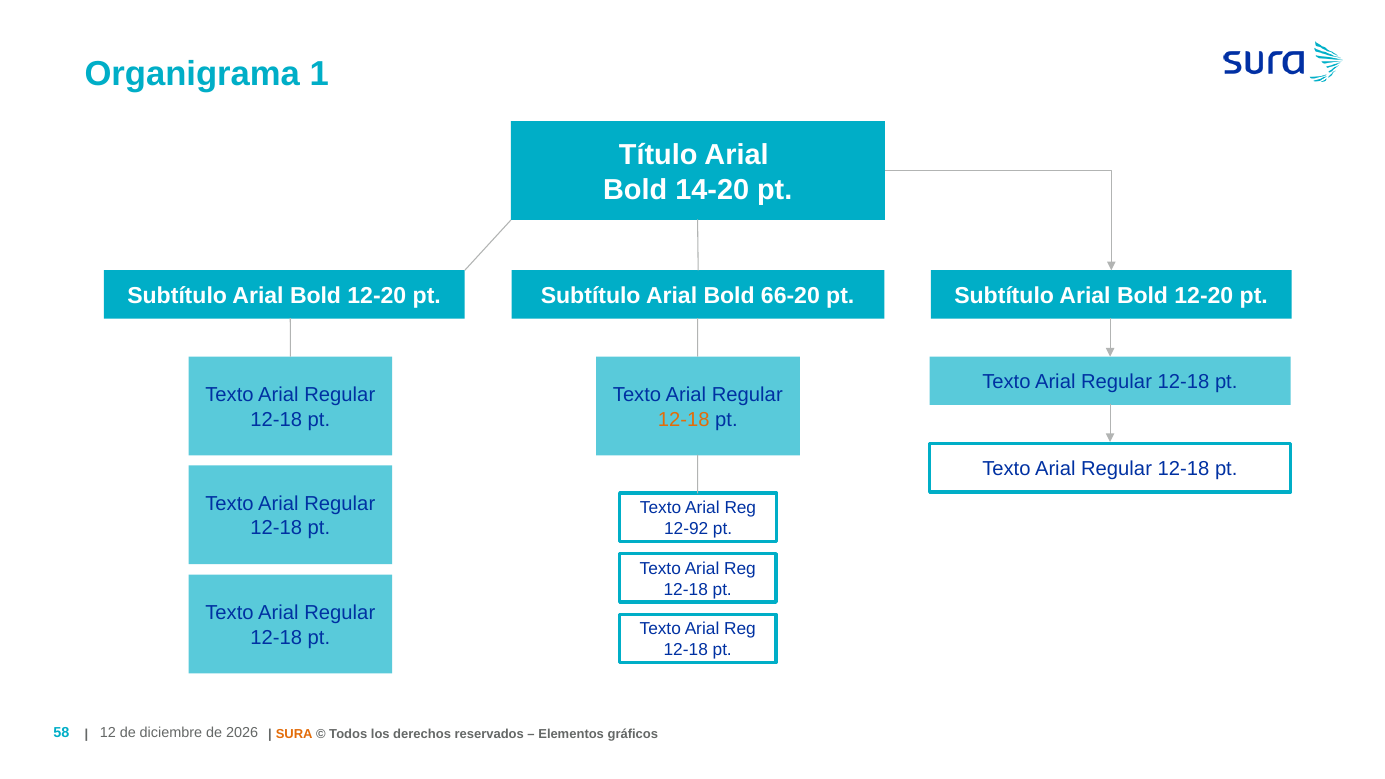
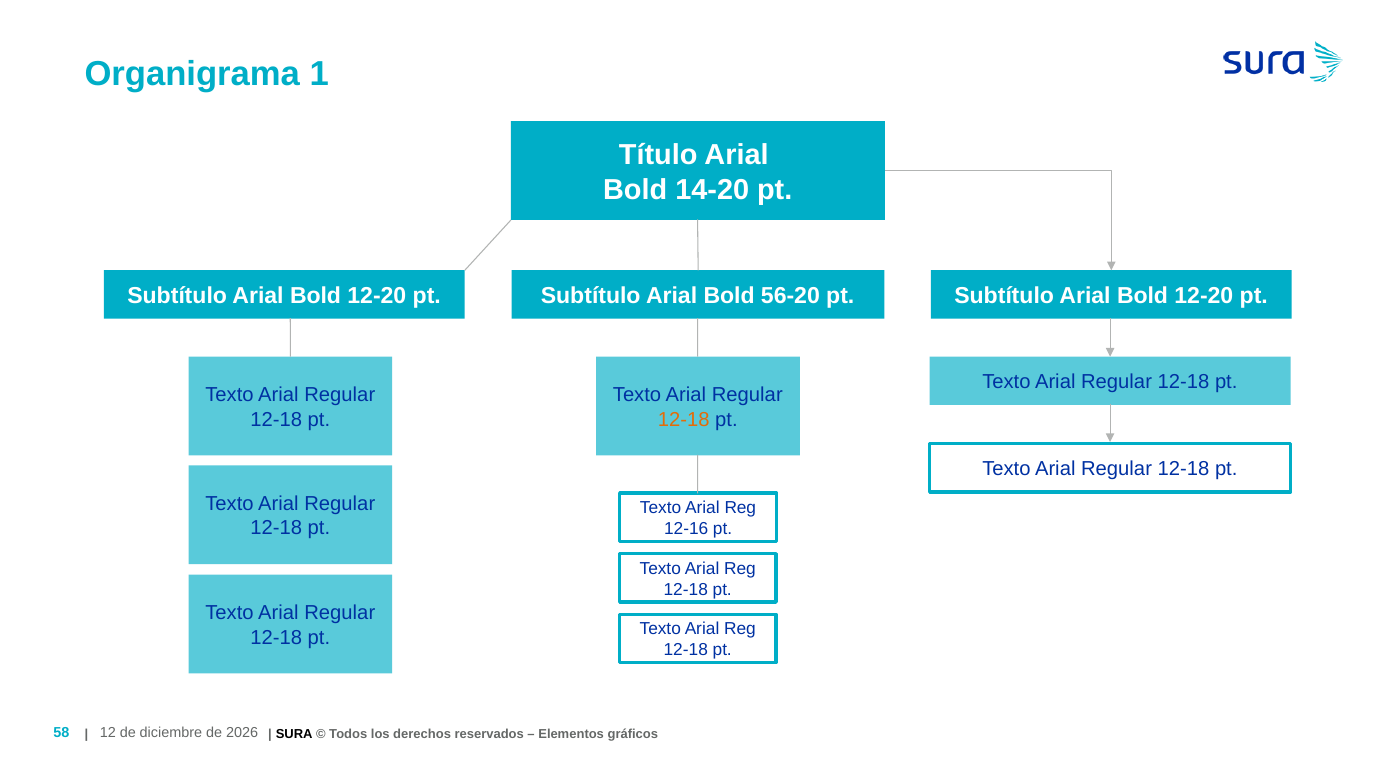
66-20: 66-20 -> 56-20 (790, 296)
12-92: 12-92 -> 12-16 (686, 529)
SURA colour: orange -> black (294, 734)
